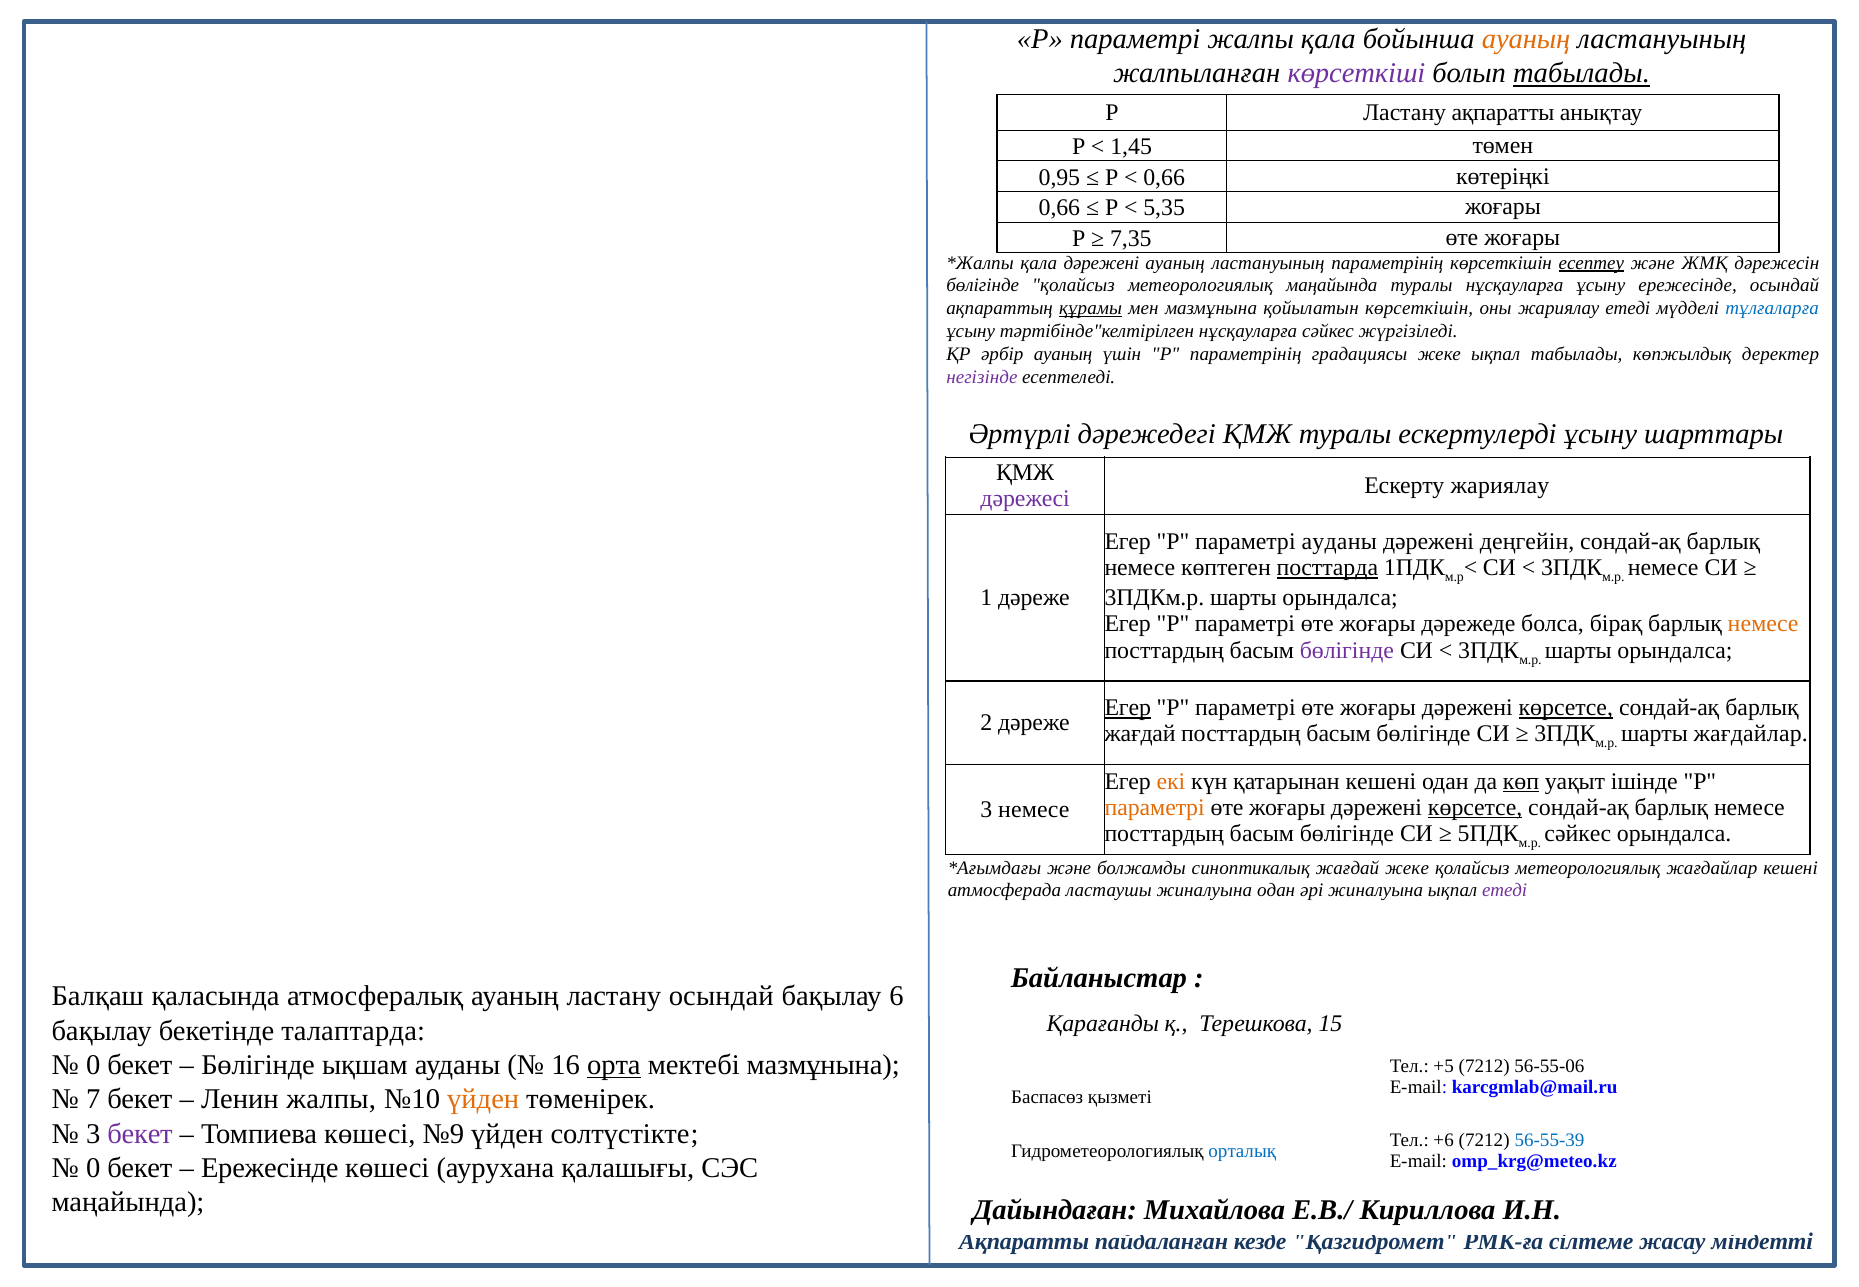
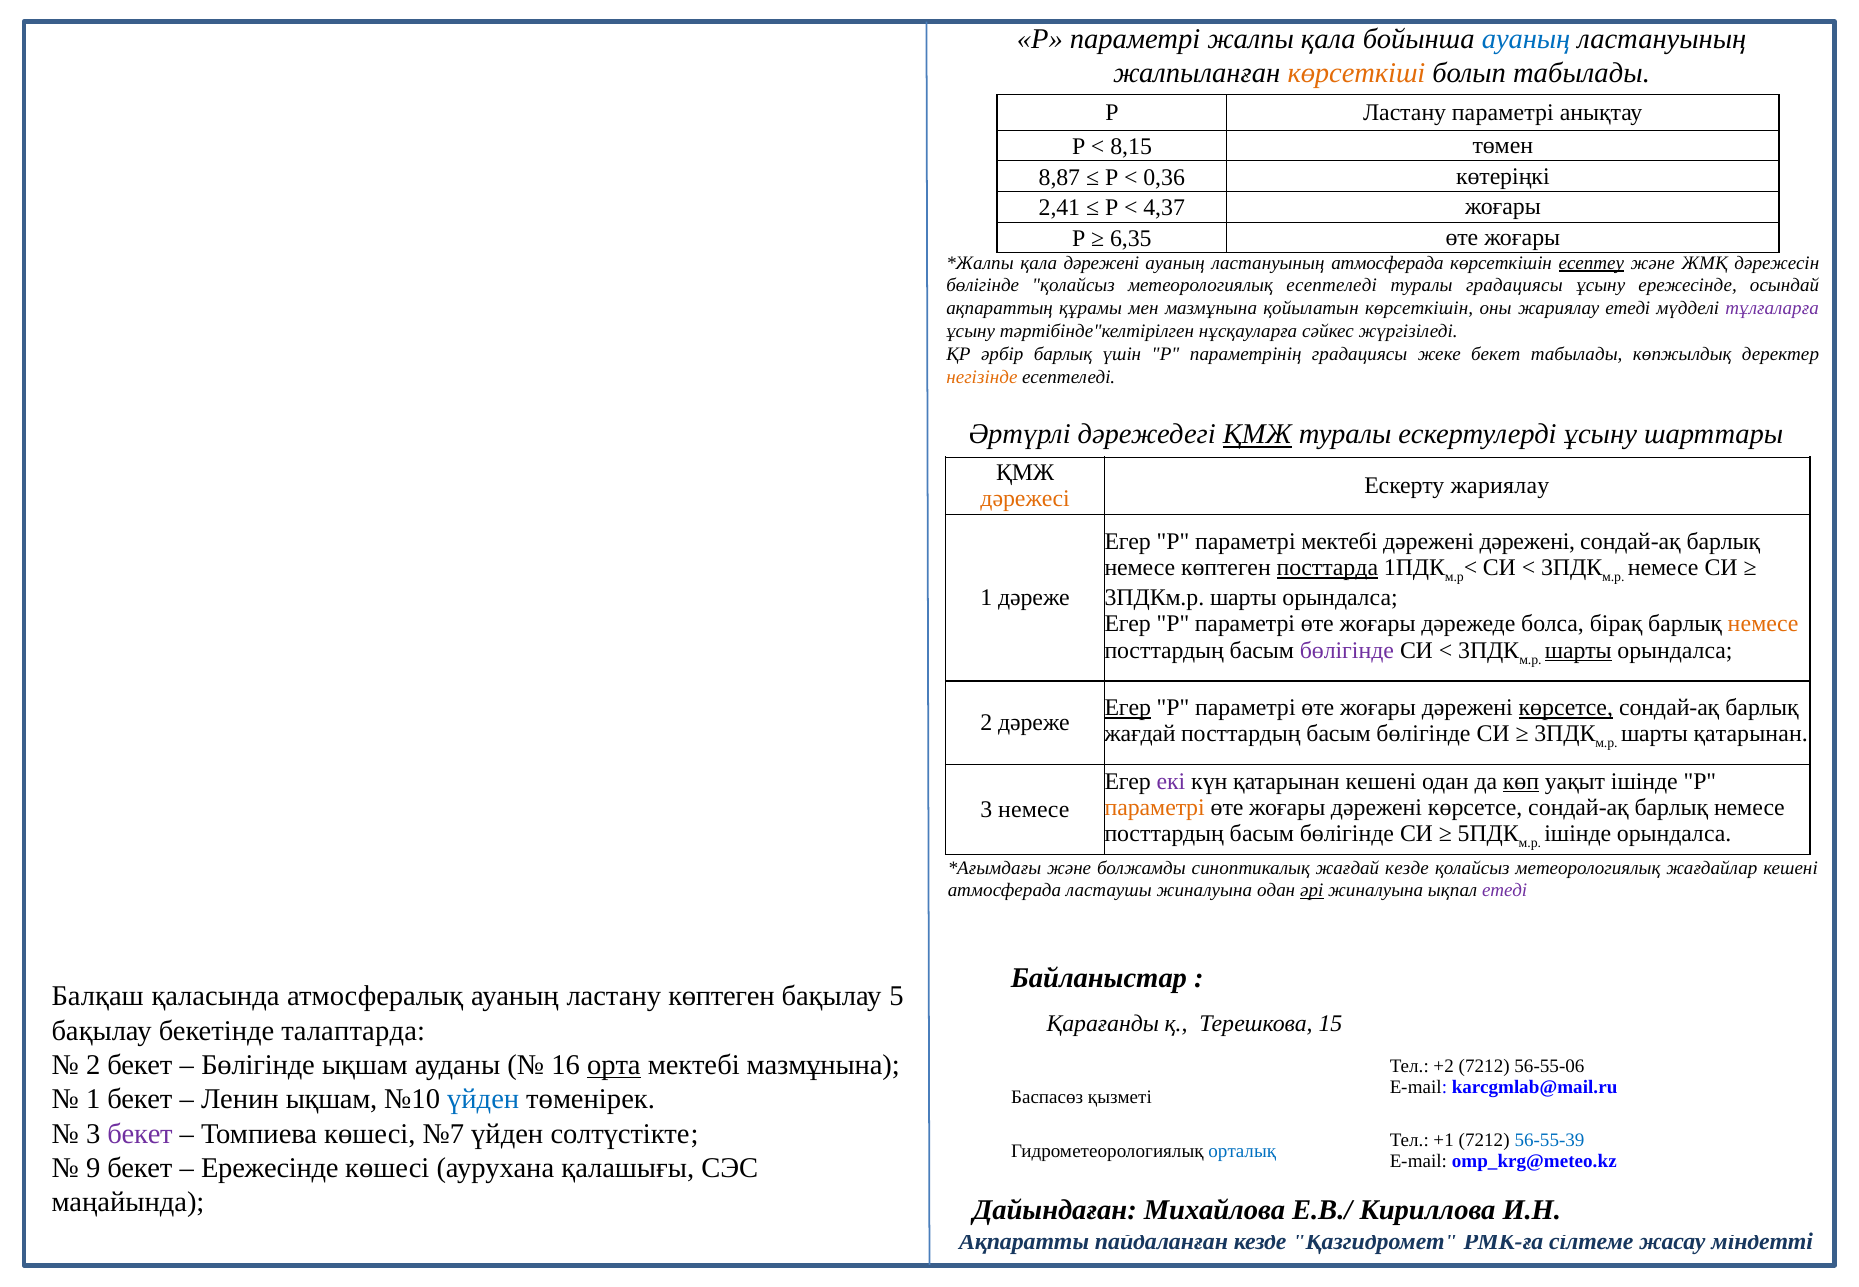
ауаның colour: orange -> blue (1526, 39)
көрсеткіші colour: purple -> orange (1356, 73)
табылады underline: present -> none (1581, 73)
Ластану ақпаратты: ақпаратты -> параметрі (1503, 113)
1,45: 1,45 -> 8,15 (1131, 147)
0,95: 0,95 -> 8,87 (1059, 177)
0,66: 0,66 -> 0,36 (1164, 177)
0,66: 0,66 -> 2,41 (1059, 208)
5,35: 5,35 -> 4,37 (1164, 208)
7,35: 7,35 -> 6,35 (1131, 239)
ластануының параметрінің: параметрінің -> атмосферада (1387, 263)
метеорологиялық маңайында: маңайында -> есептеледі (1332, 286)
туралы нұсқауларға: нұсқауларға -> градациясы (1514, 286)
құрамы underline: present -> none (1091, 309)
тұлғаларға colour: blue -> purple (1772, 309)
әрбір ауаның: ауаның -> барлық (1063, 354)
жеке ықпал: ықпал -> бекет (1496, 354)
негізінде colour: purple -> orange (982, 377)
ҚМЖ underline: none -> present (1257, 434)
дәрежесі colour: purple -> orange (1025, 499)
параметрі ауданы: ауданы -> мектебі (1339, 541)
дәрежені деңгейін: деңгейін -> дәрежені (1527, 541)
шарты underline: none -> present (1578, 650)
шарты жағдайлар: жағдайлар -> қатарынан (1751, 734)
екі colour: orange -> purple (1171, 781)
көрсетсе underline: present -> none (1475, 807)
сәйкес: сәйкес -> ішінде (1578, 834)
жағдай жеке: жеке -> кезде (1407, 868)
әрі underline: none -> present (1312, 891)
ластану осындай: осындай -> көптеген (721, 996)
6: 6 -> 5 (896, 996)
0: 0 -> 2 (93, 1065)
+5: +5 -> +2 (1444, 1066)
7: 7 -> 1 (93, 1099)
Ленин жалпы: жалпы -> ықшам (332, 1099)
үйден colour: orange -> blue (483, 1099)
№9: №9 -> №7 (443, 1134)
+6: +6 -> +1 (1444, 1140)
0: 0 -> 9 (93, 1168)
